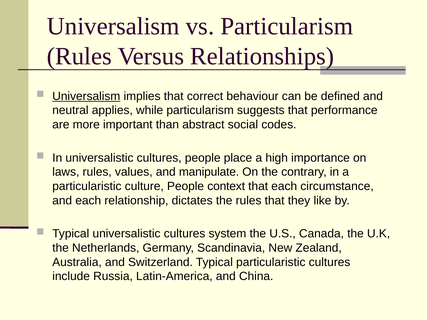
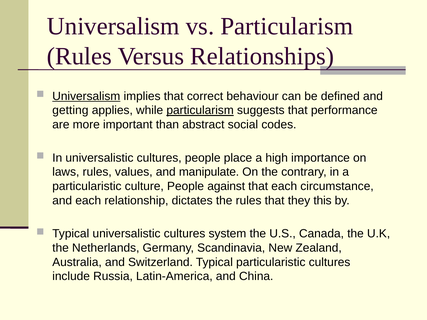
neutral: neutral -> getting (70, 110)
particularism underline: none -> present (200, 110)
context: context -> against (226, 186)
like: like -> this (323, 201)
